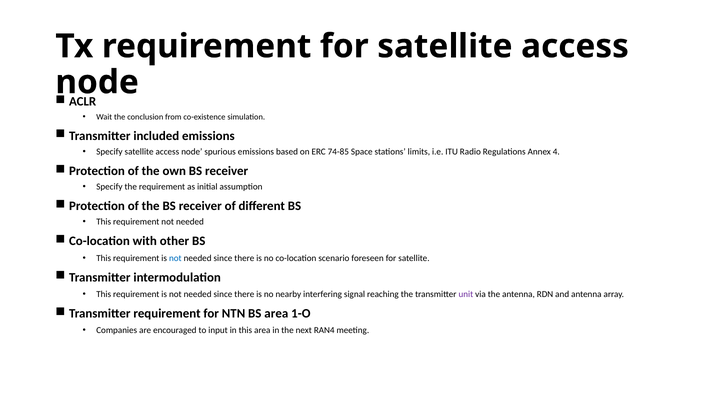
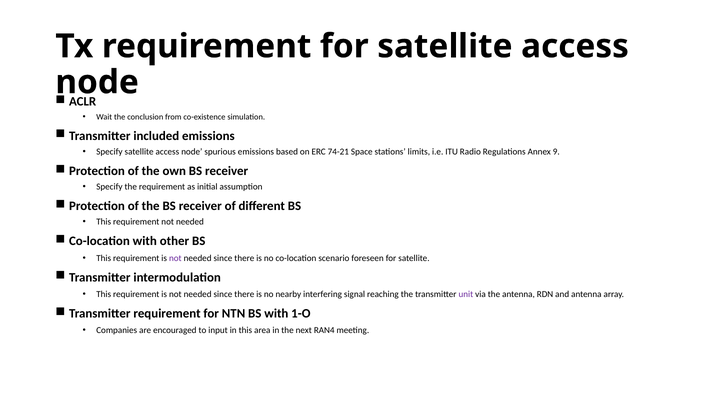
74-85: 74-85 -> 74-21 (338, 152)
4: 4 -> 9 (556, 152)
not colour: blue -> purple (175, 258)
BS area: area -> with (276, 314)
